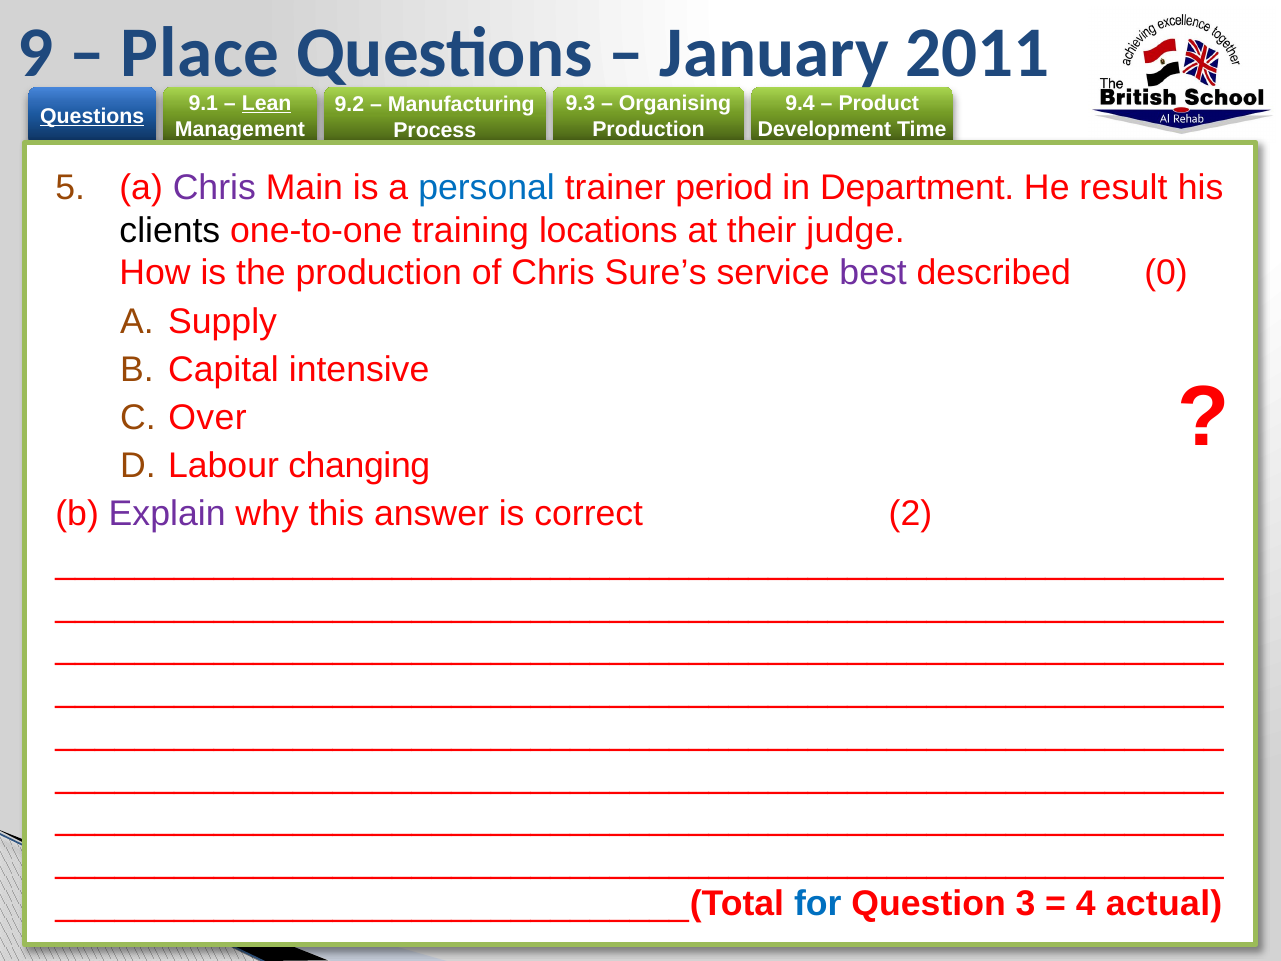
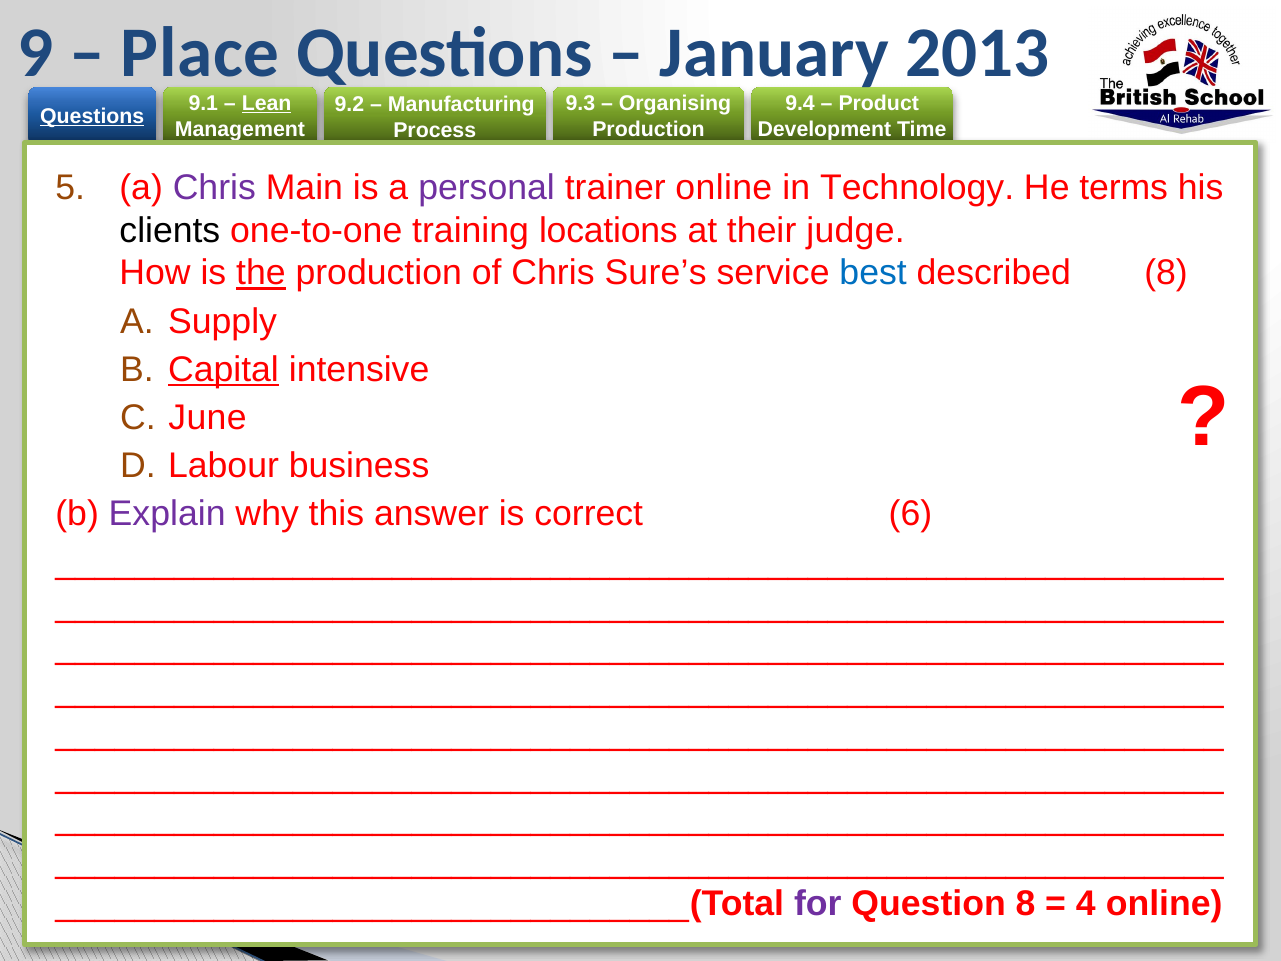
2011: 2011 -> 2013 (977, 53)
personal colour: blue -> purple (487, 188)
trainer period: period -> online (724, 188)
Department: Department -> Technology (917, 188)
result: result -> terms (1124, 188)
the underline: none -> present (261, 273)
best colour: purple -> blue (873, 273)
described 0: 0 -> 8 (1166, 273)
Capital underline: none -> present (224, 369)
Over: Over -> June (208, 417)
changing: changing -> business (359, 465)
2: 2 -> 6 (910, 513)
for colour: blue -> purple (818, 903)
Question 3: 3 -> 8 (1025, 903)
4 actual: actual -> online (1164, 903)
